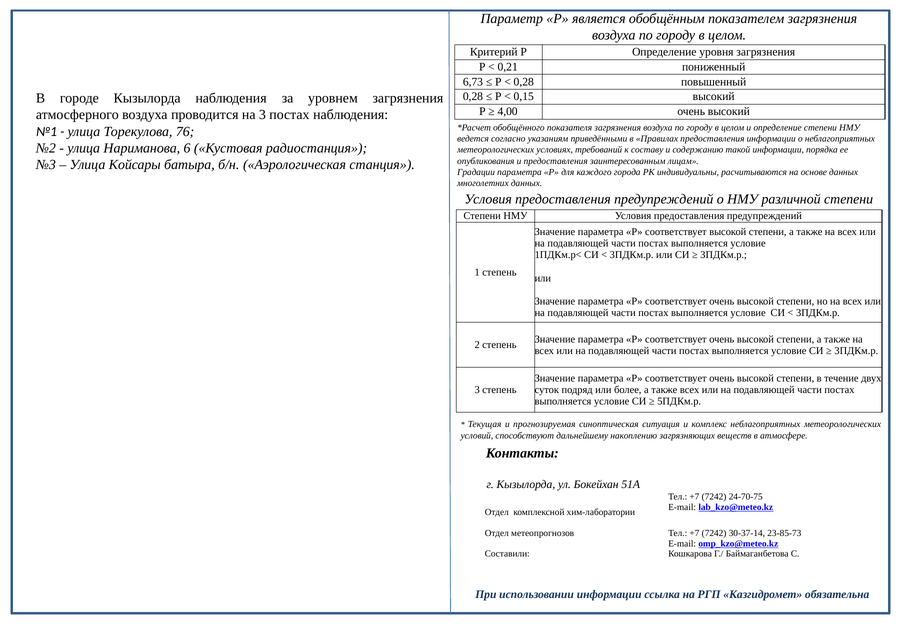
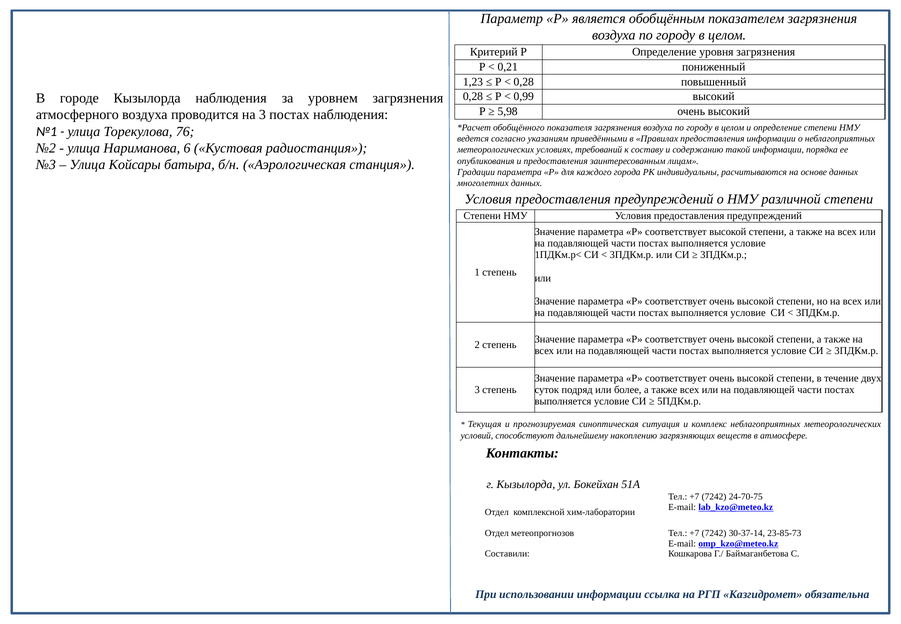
6,73: 6,73 -> 1,23 (473, 82)
0,15: 0,15 -> 0,99 (524, 97)
4,00: 4,00 -> 5,98 (508, 112)
